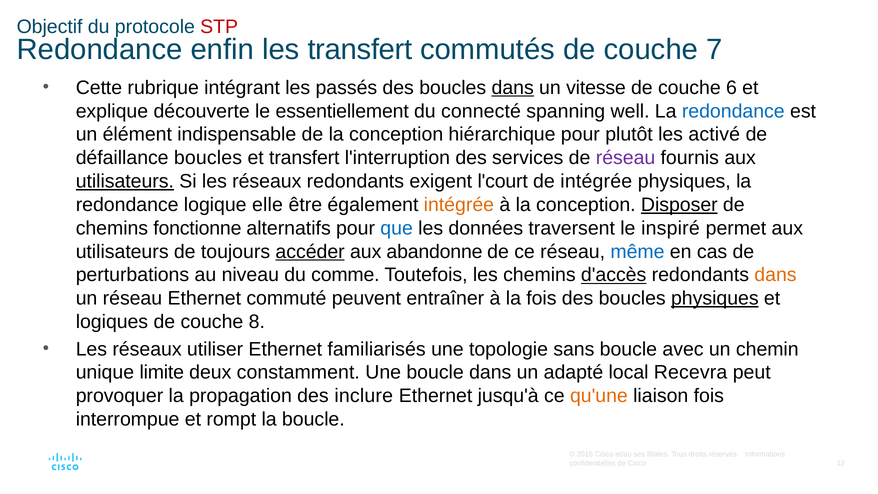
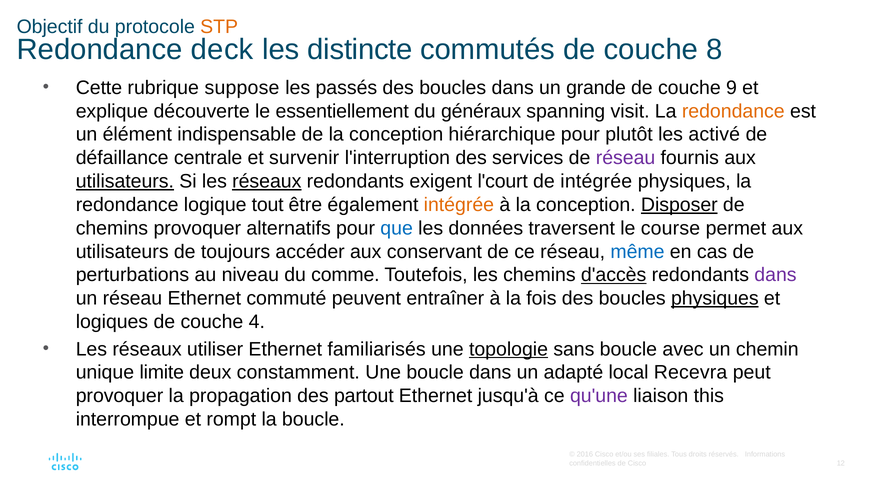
STP colour: red -> orange (219, 27)
enfin: enfin -> deck (222, 50)
les transfert: transfert -> distincte (360, 50)
7: 7 -> 8 (714, 50)
intégrant: intégrant -> suppose (242, 88)
dans underline: present -> none (513, 88)
vitesse: vitesse -> grande (596, 88)
6: 6 -> 9 (731, 88)
connecté: connecté -> généraux (481, 111)
well: well -> visit (630, 111)
redondance colour: blue -> orange (733, 111)
défaillance boucles: boucles -> centrale (208, 158)
et transfert: transfert -> survenir (304, 158)
réseaux underline: none -> present (267, 181)
elle: elle -> tout (268, 205)
chemins fonctionne: fonctionne -> provoquer (197, 228)
inspiré: inspiré -> course (670, 228)
accéder underline: present -> none (310, 252)
abandonne: abandonne -> conservant (434, 252)
dans colour: orange -> purple (775, 275)
8: 8 -> 4 (257, 322)
topologie underline: none -> present (509, 349)
inclure: inclure -> partout (364, 396)
qu'une colour: orange -> purple (599, 396)
liaison fois: fois -> this (709, 396)
